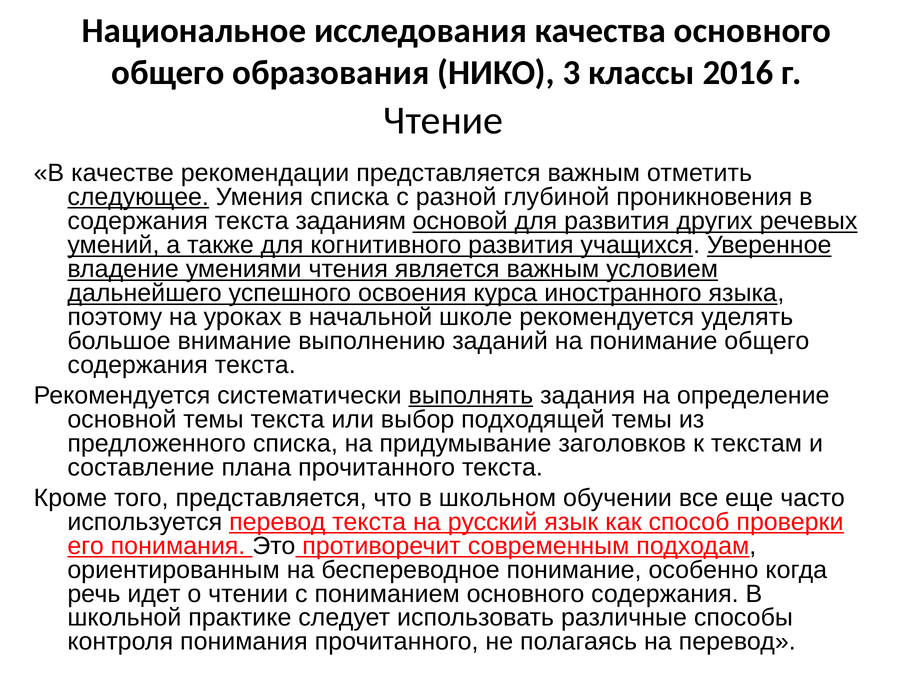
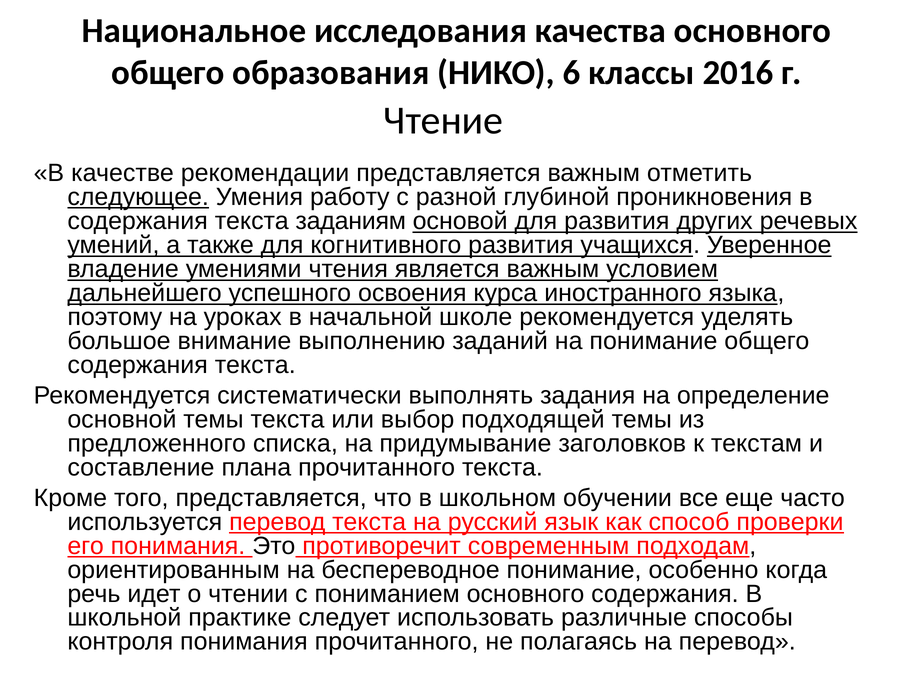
3: 3 -> 6 (571, 73)
Умения списка: списка -> работу (350, 197)
выполнять underline: present -> none (471, 396)
